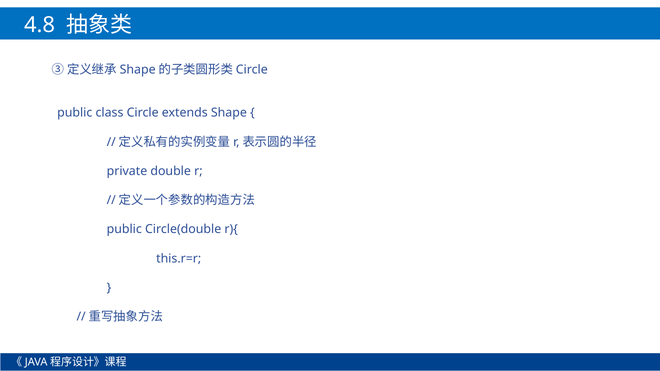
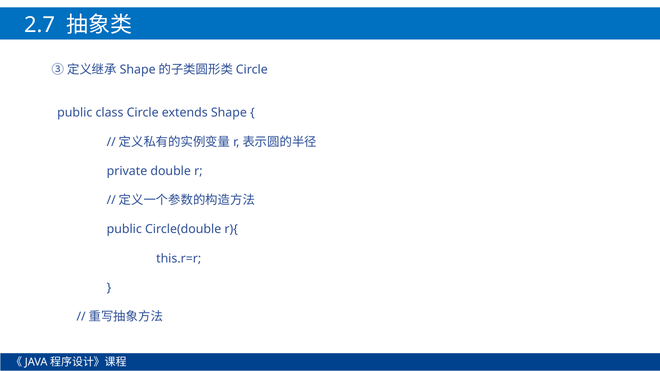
4.8: 4.8 -> 2.7 (40, 25)
